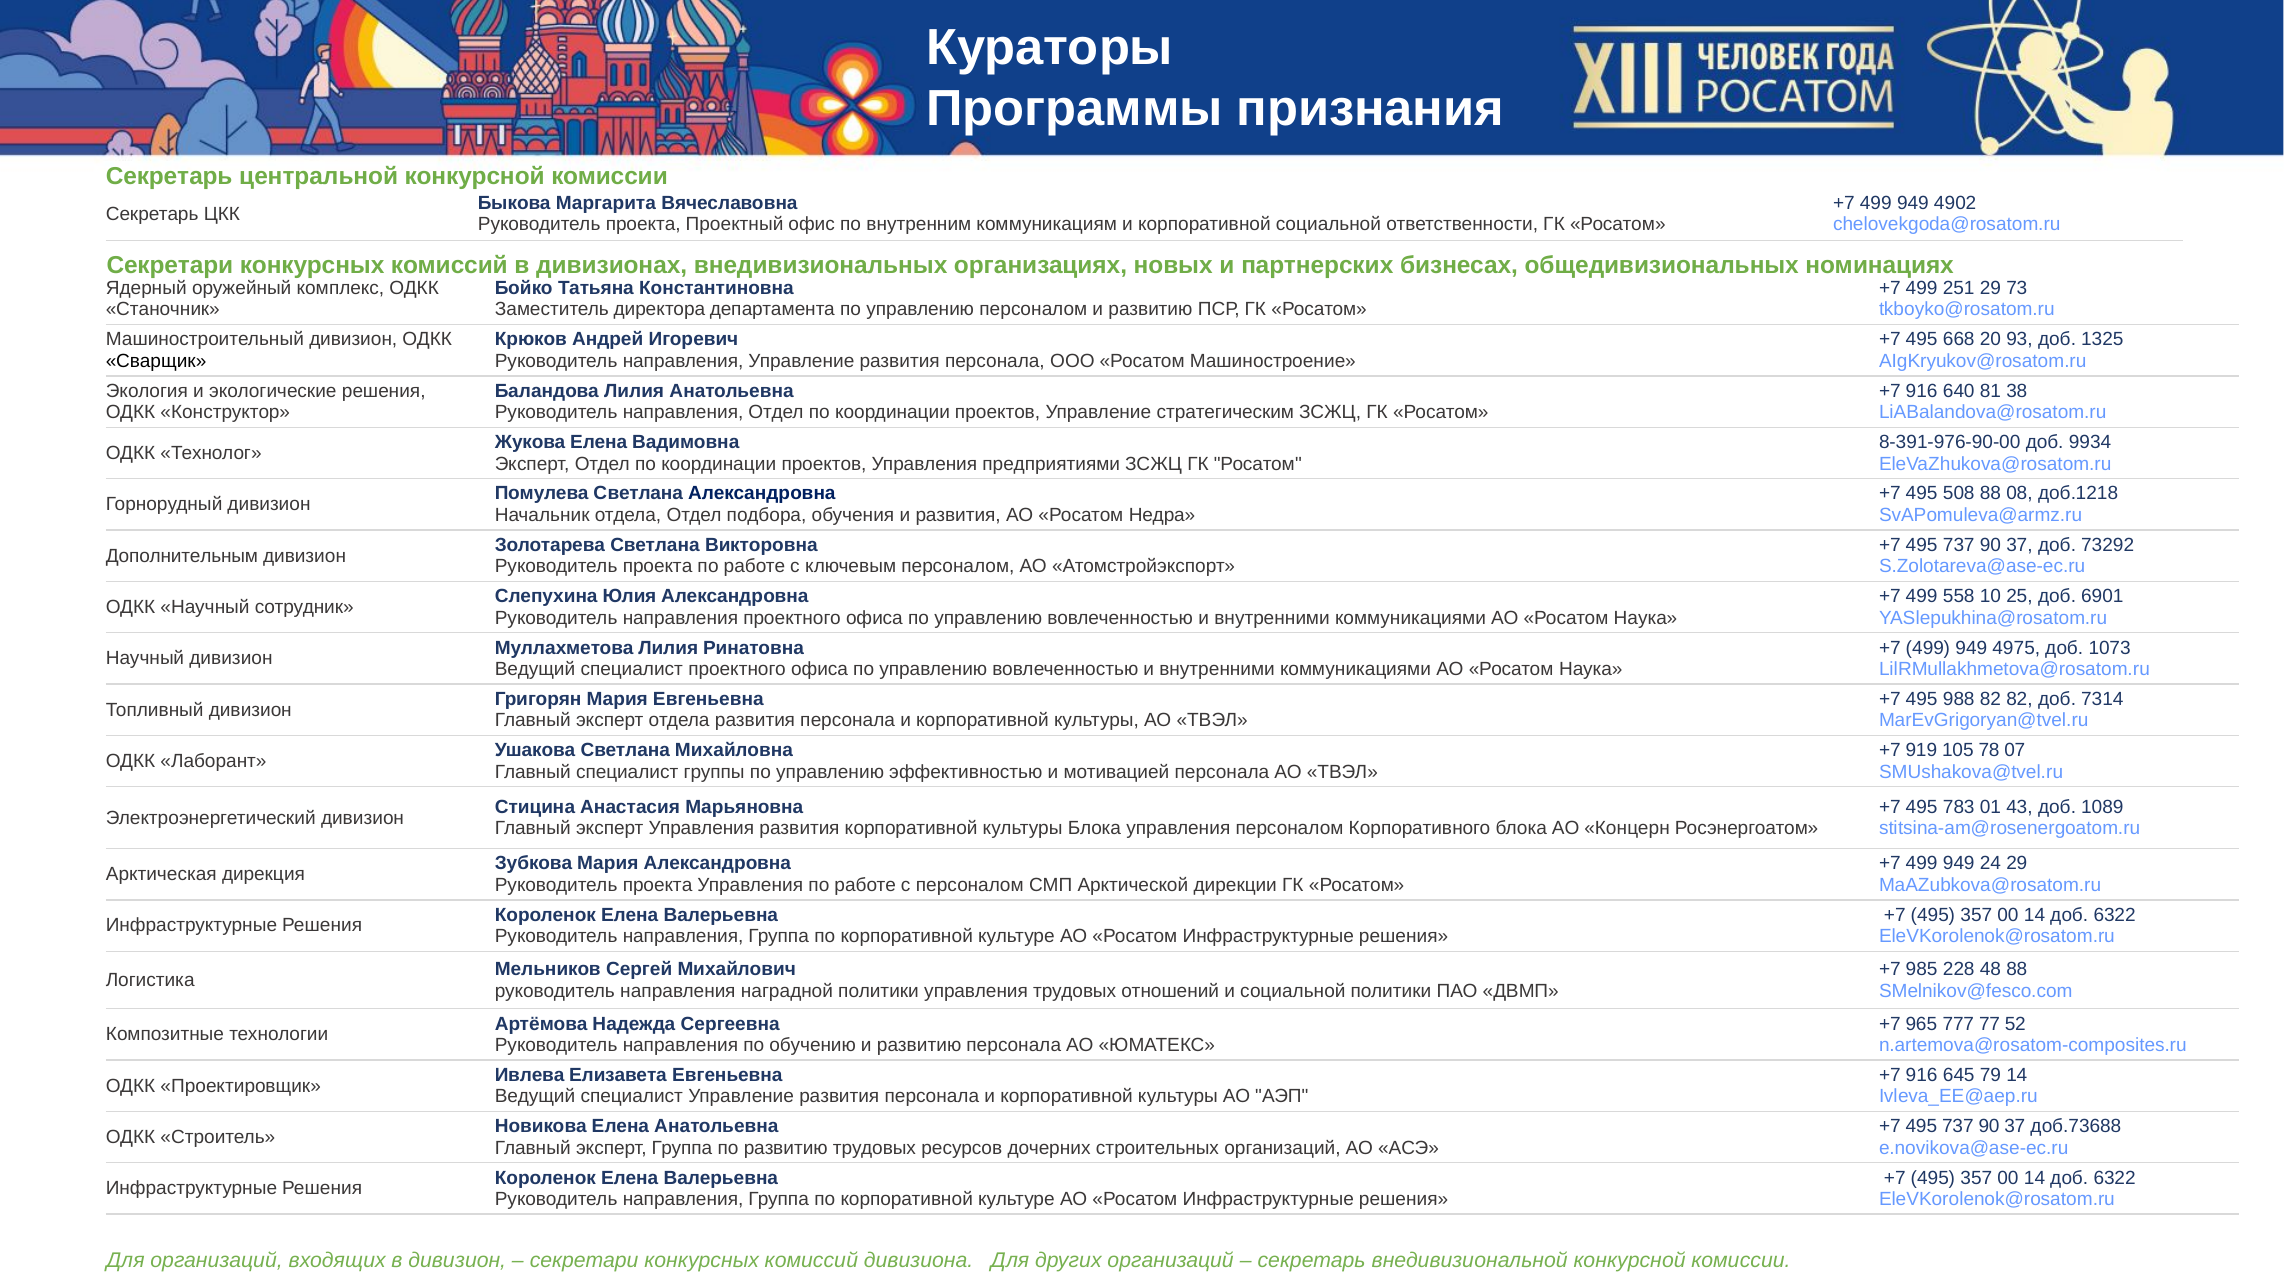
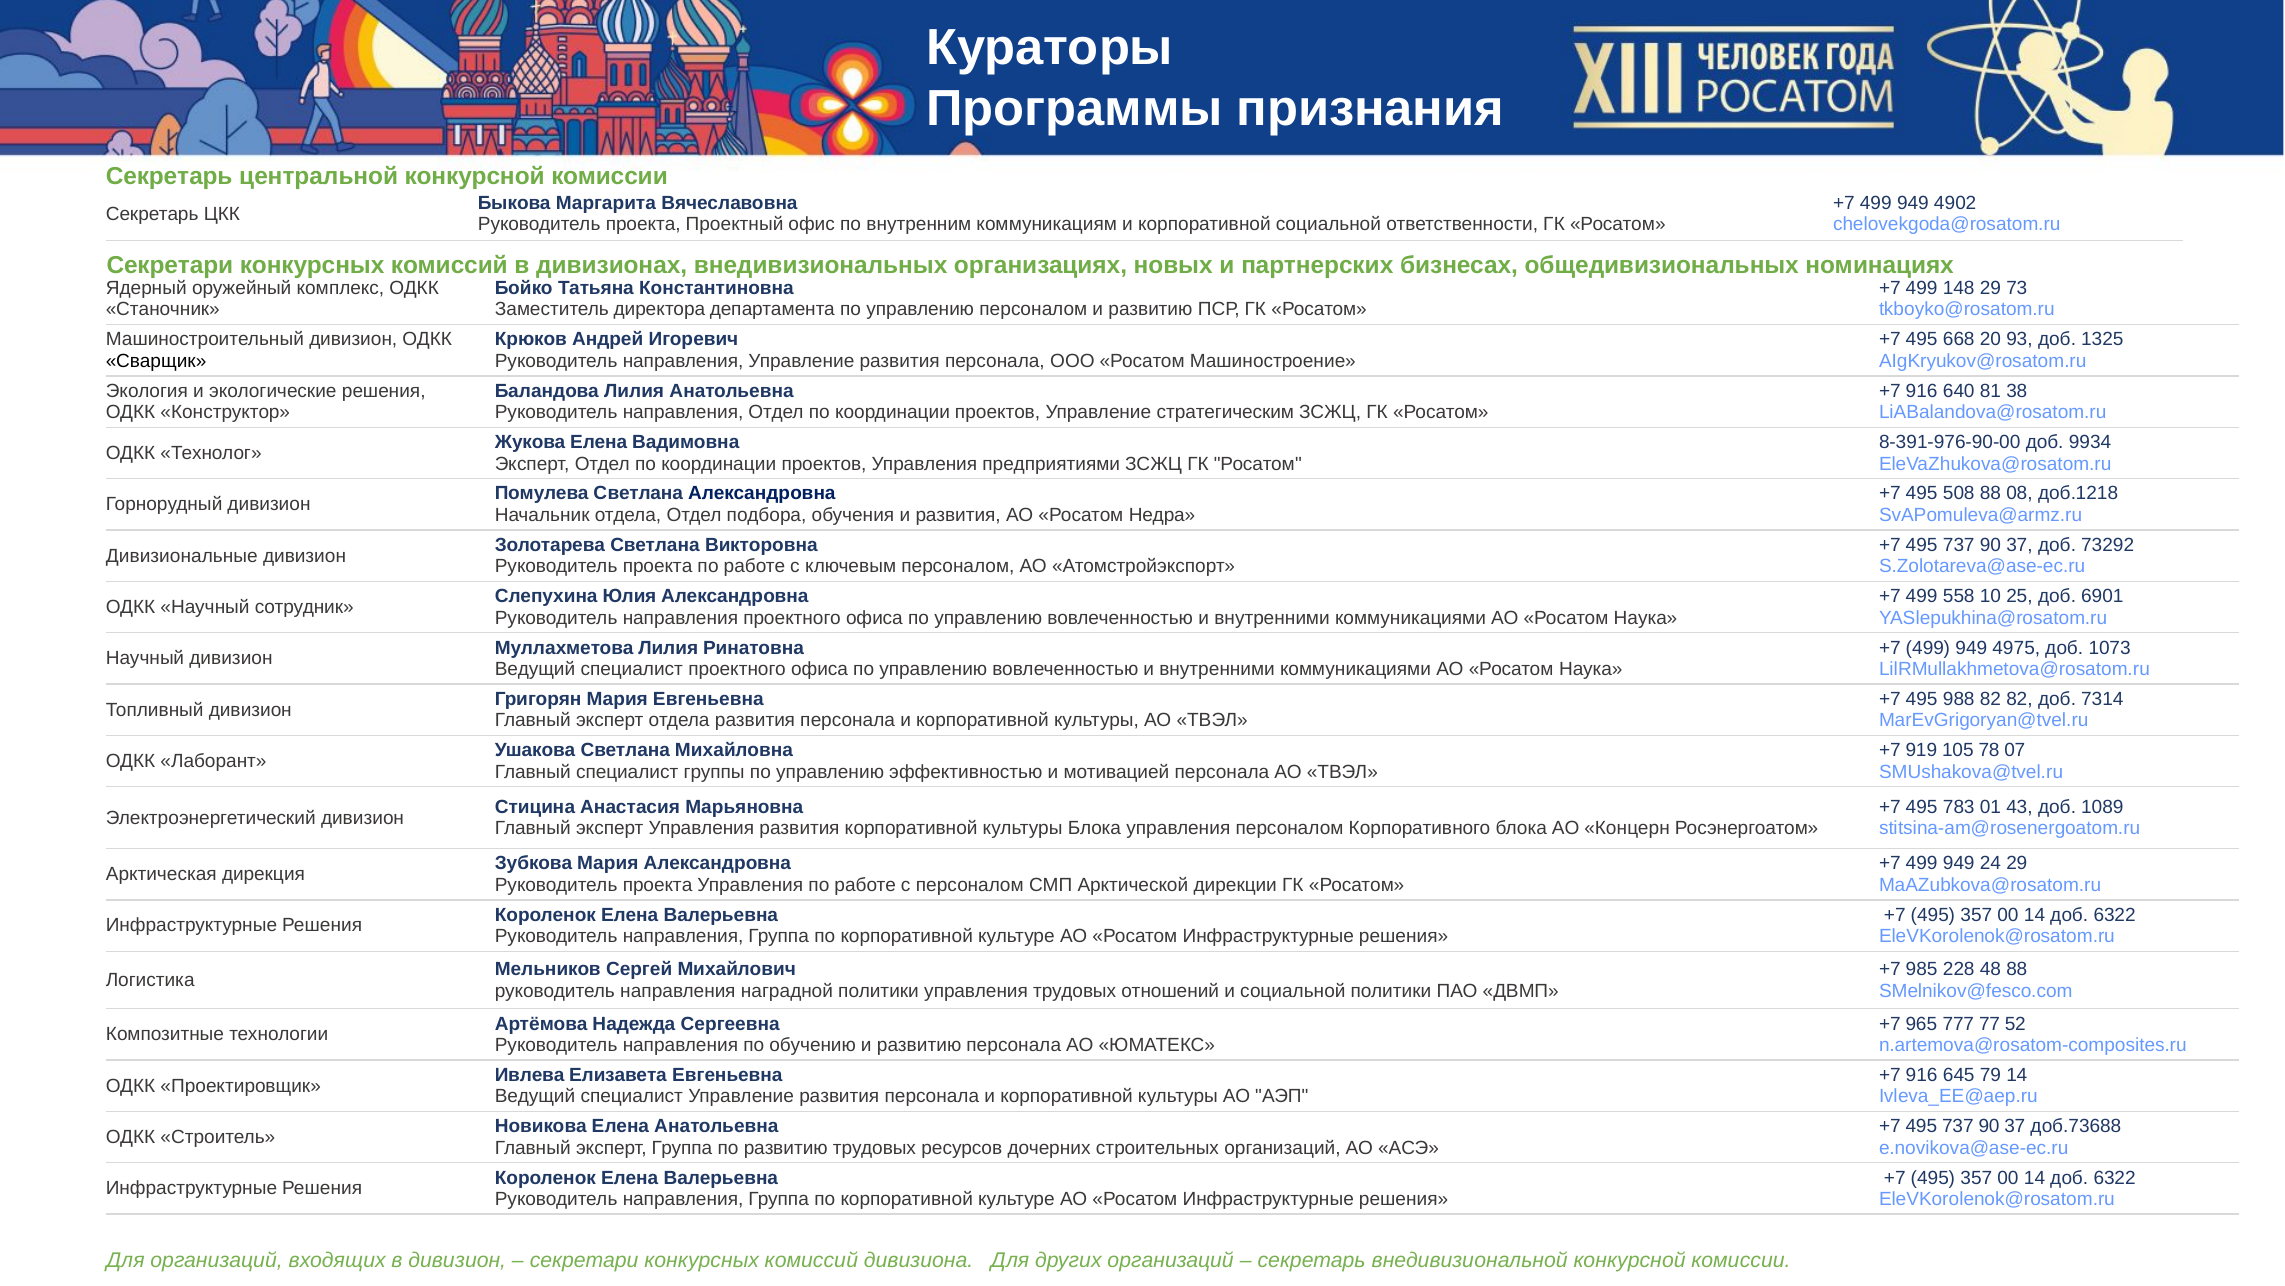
251: 251 -> 148 (1959, 288)
Дополнительным: Дополнительным -> Дивизиональные (182, 555)
